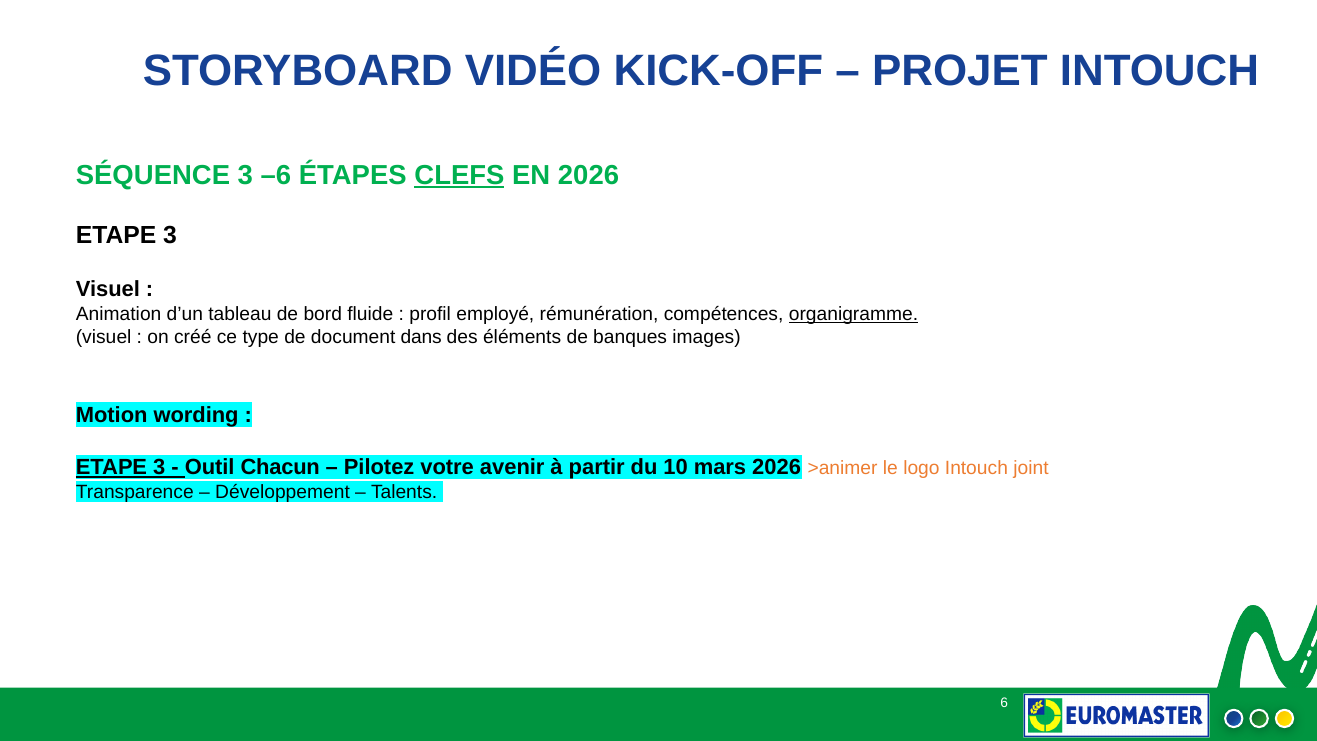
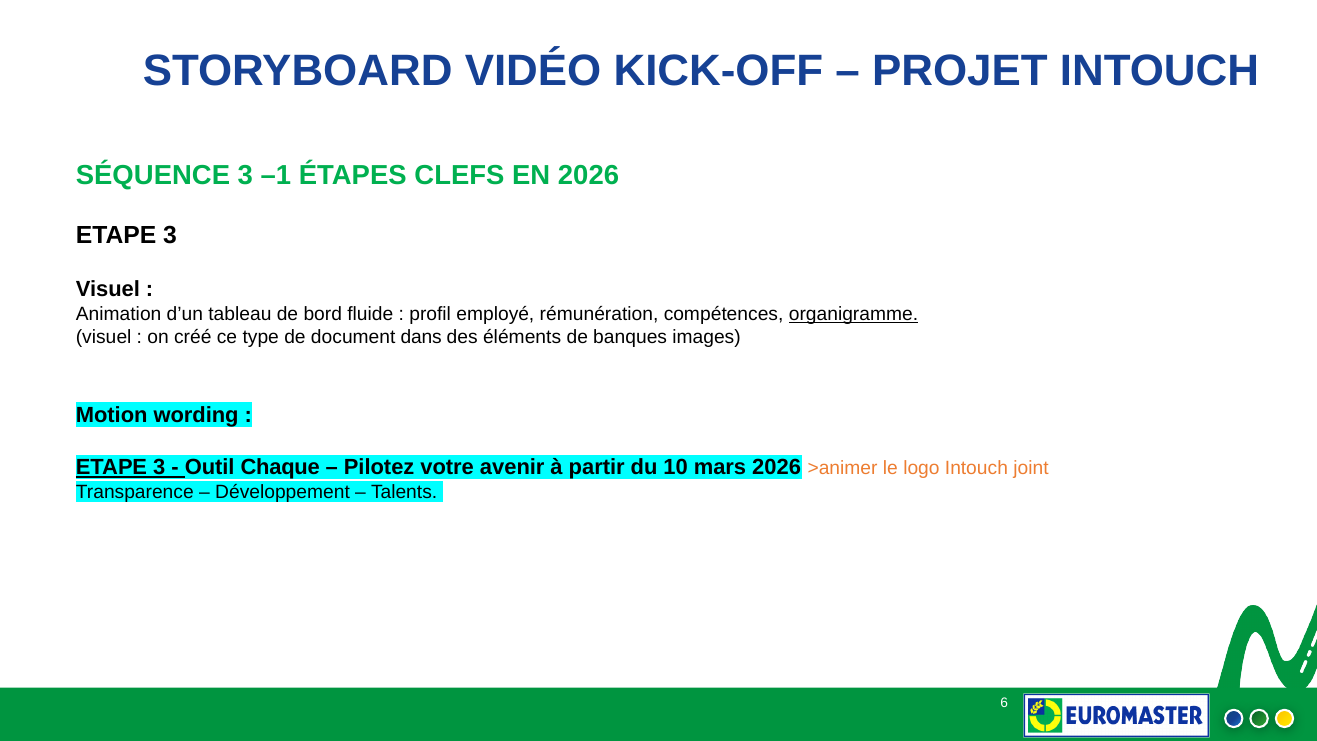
–6: –6 -> –1 (276, 175)
CLEFS underline: present -> none (459, 175)
Chacun: Chacun -> Chaque (280, 467)
